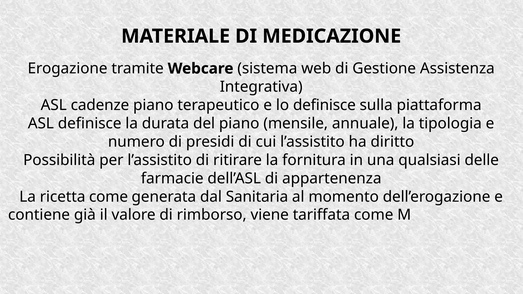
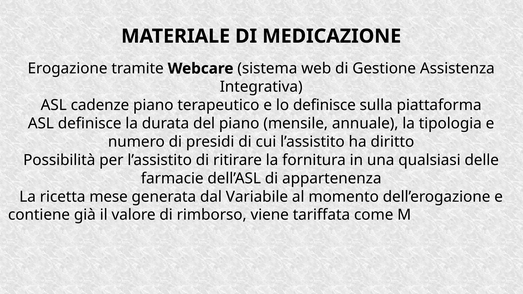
ricetta come: come -> mese (109, 197)
Sanitaria: Sanitaria -> Variabile (257, 197)
